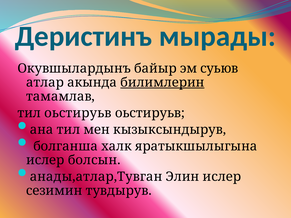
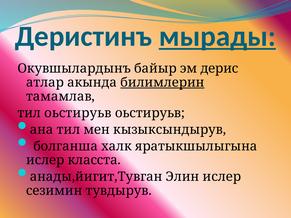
мырады underline: none -> present (217, 36)
суьюв: суьюв -> дерис (219, 69)
болсын: болсын -> класста (94, 160)
анады,атлар,Тувган: анады,атлар,Тувган -> анады,йигит,Тувган (96, 177)
